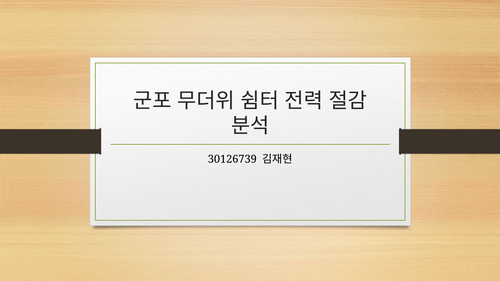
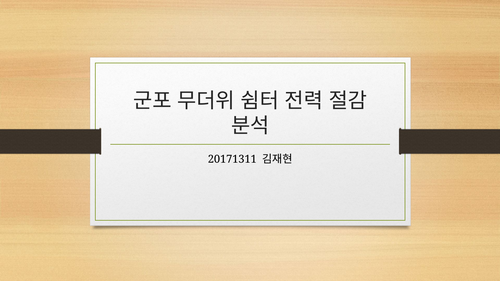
30126739: 30126739 -> 20171311 (232, 159)
